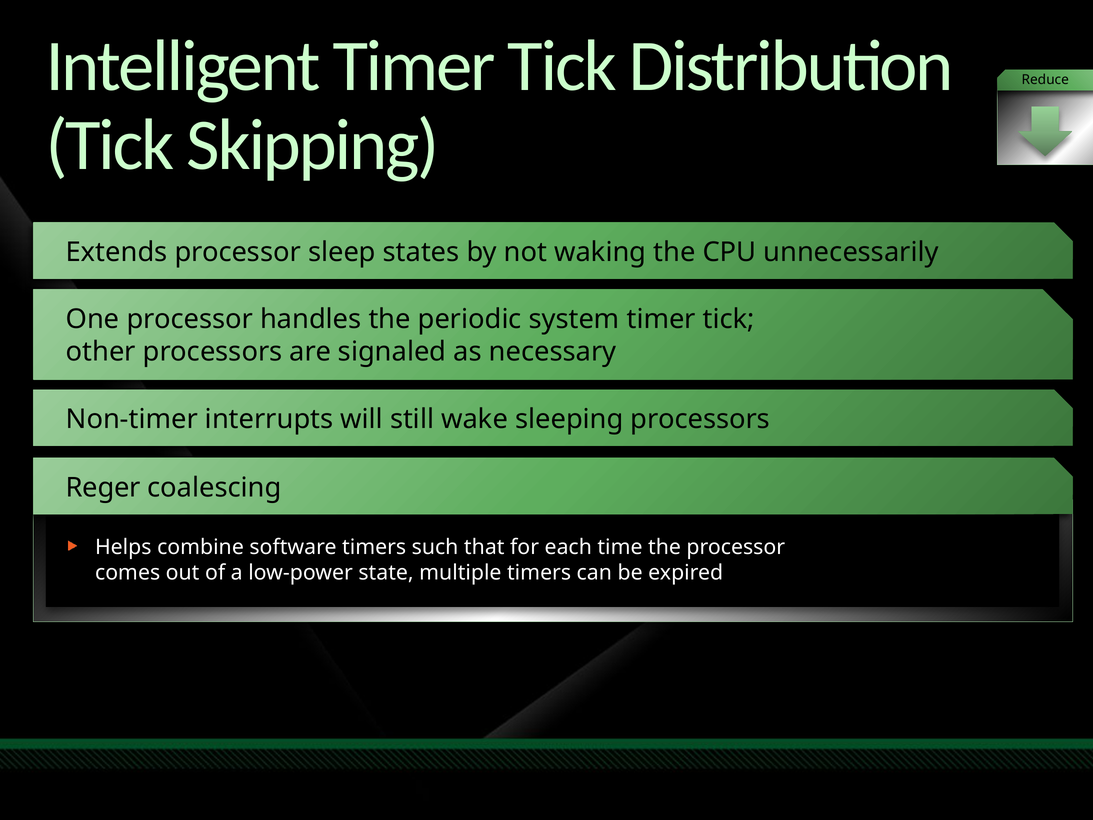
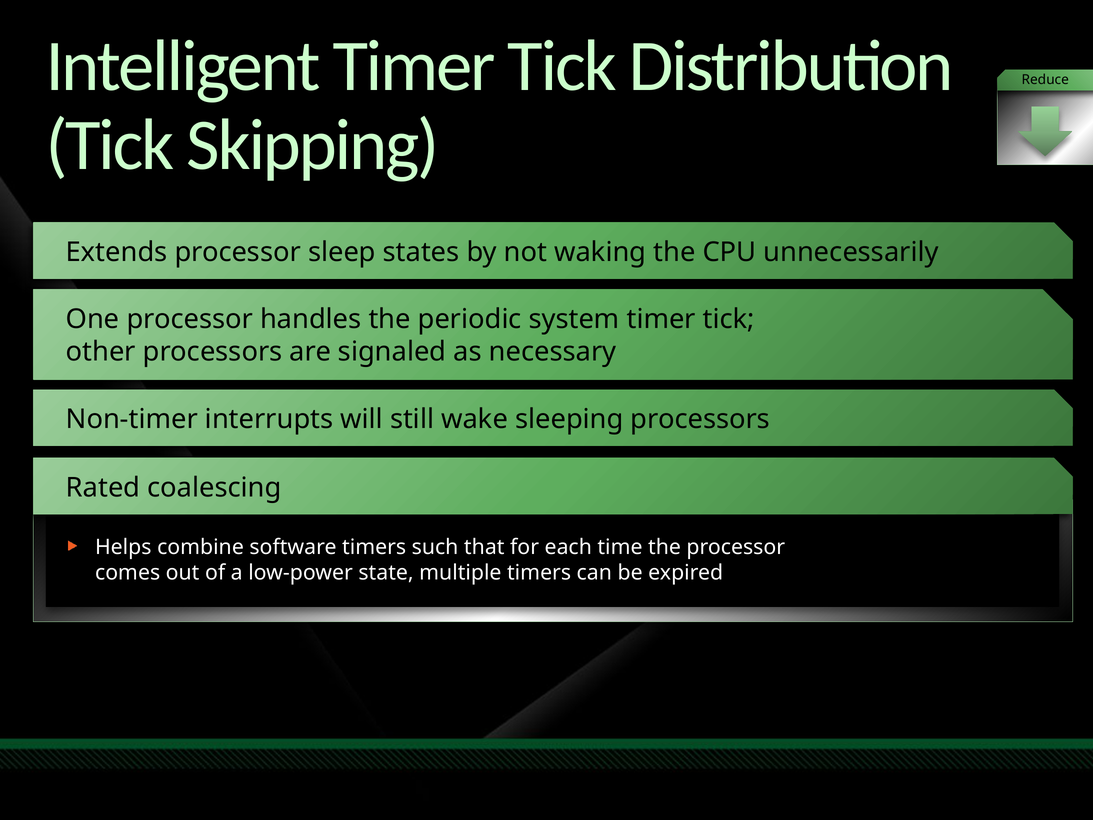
Reger: Reger -> Rated (103, 487)
